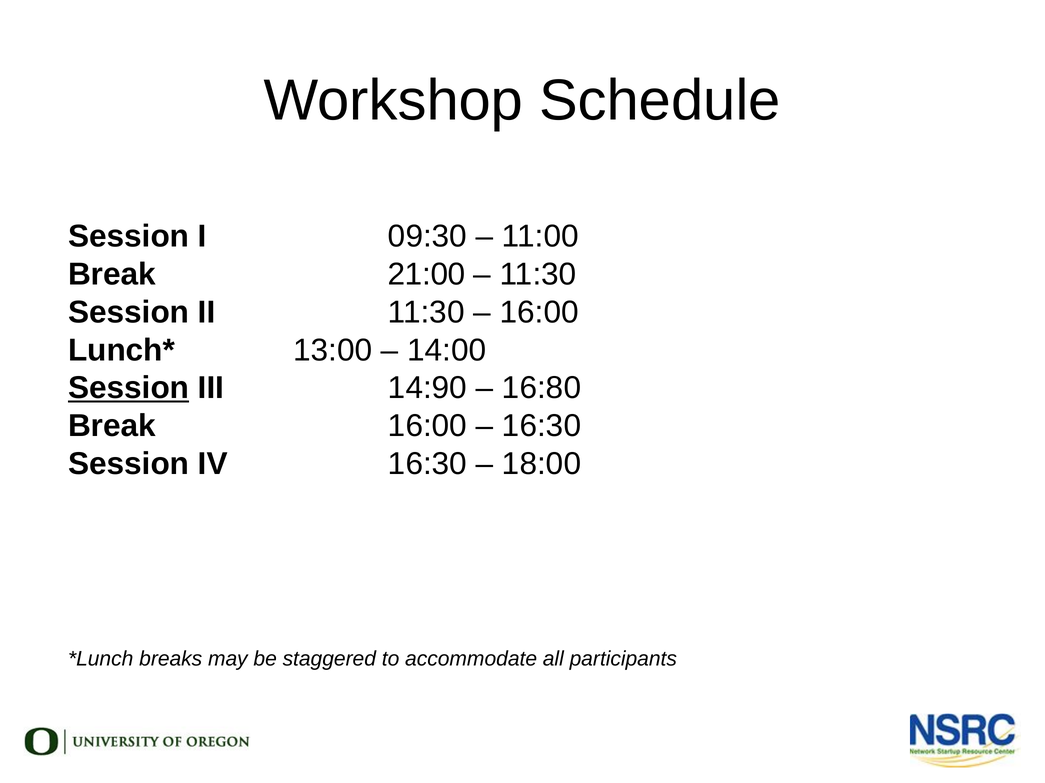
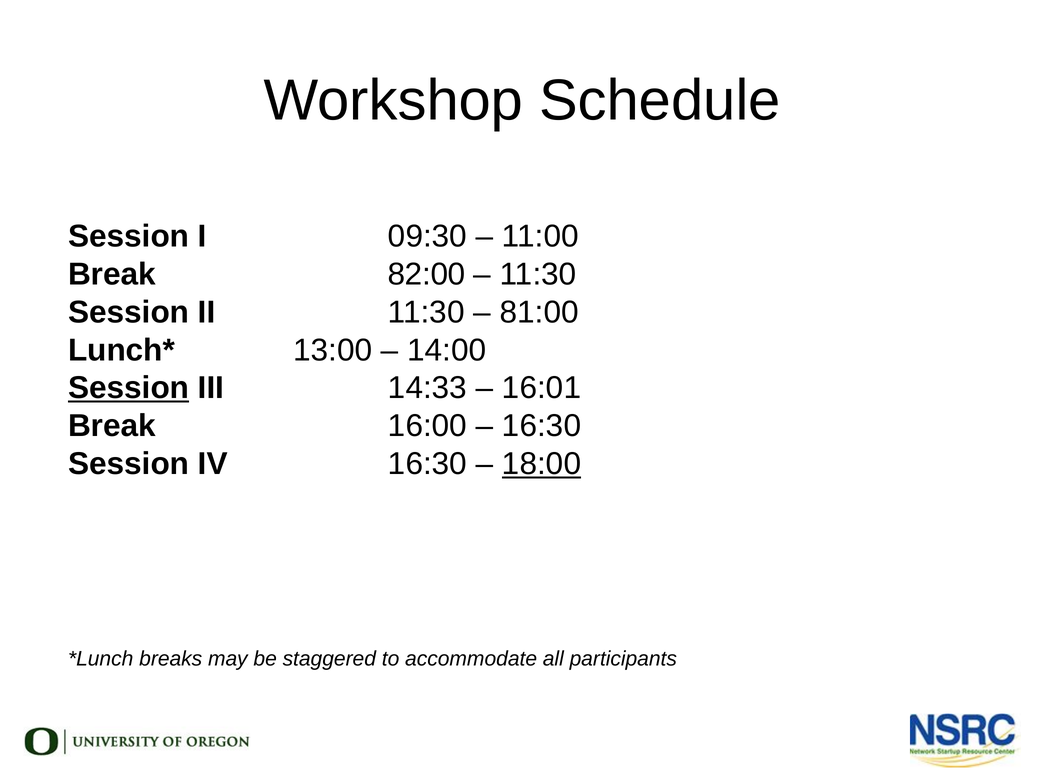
21:00: 21:00 -> 82:00 (426, 275)
16:00: 16:00 -> 81:00 (539, 313)
14:90: 14:90 -> 14:33 (427, 388)
16:80: 16:80 -> 16:01 (542, 388)
18:00 underline: none -> present (542, 464)
